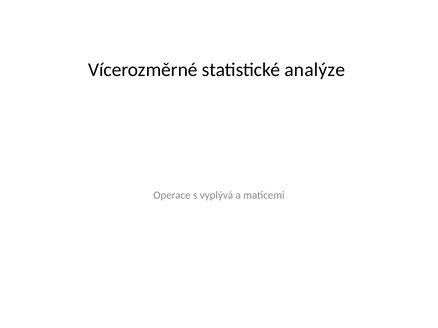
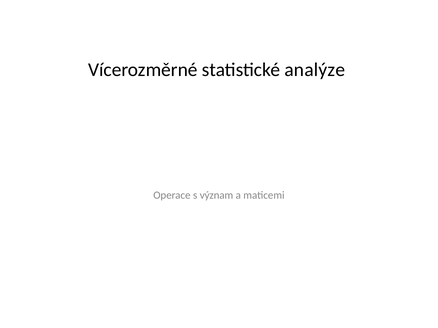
vyplývá: vyplývá -> význam (217, 196)
